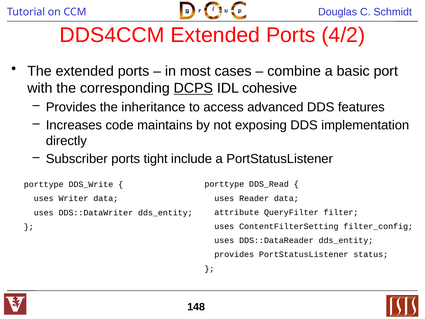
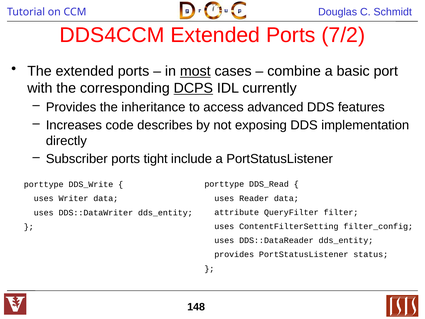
4/2: 4/2 -> 7/2 (343, 35)
most underline: none -> present (195, 71)
cohesive: cohesive -> currently (270, 88)
maintains: maintains -> describes (165, 125)
